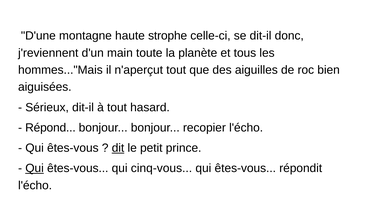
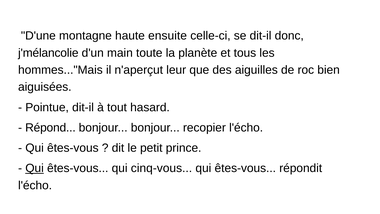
strophe: strophe -> ensuite (168, 36)
j'reviennent: j'reviennent -> j'mélancolie (48, 53)
n'aperçut tout: tout -> leur (176, 70)
Sérieux: Sérieux -> Pointue (47, 107)
dit underline: present -> none (118, 148)
